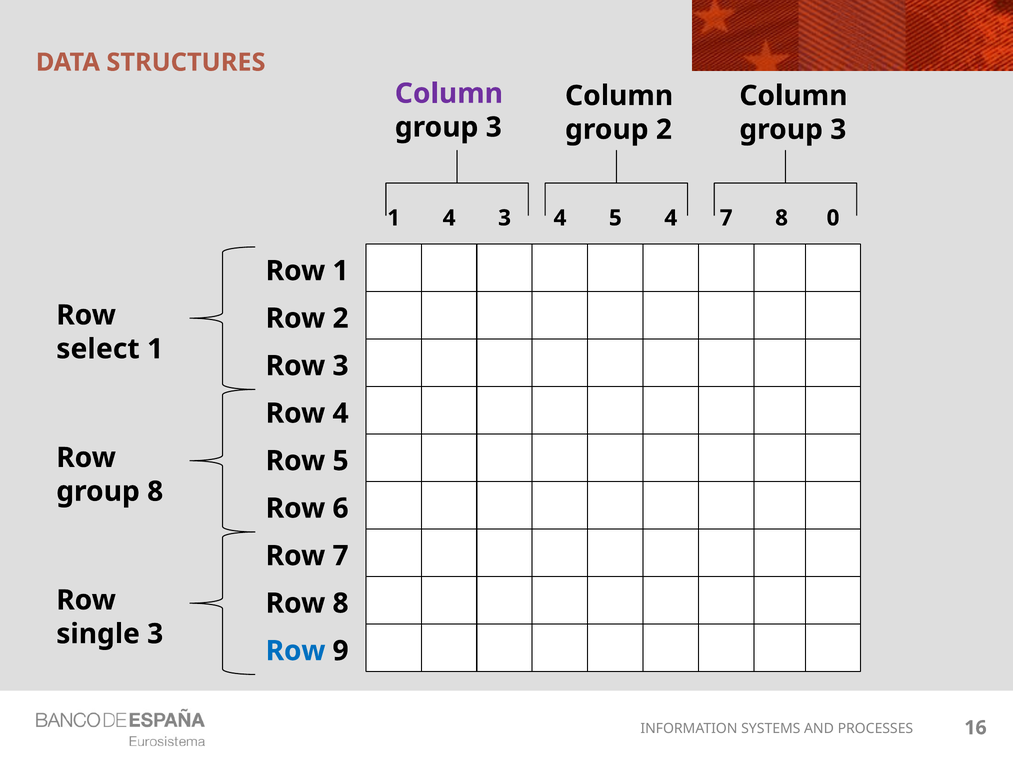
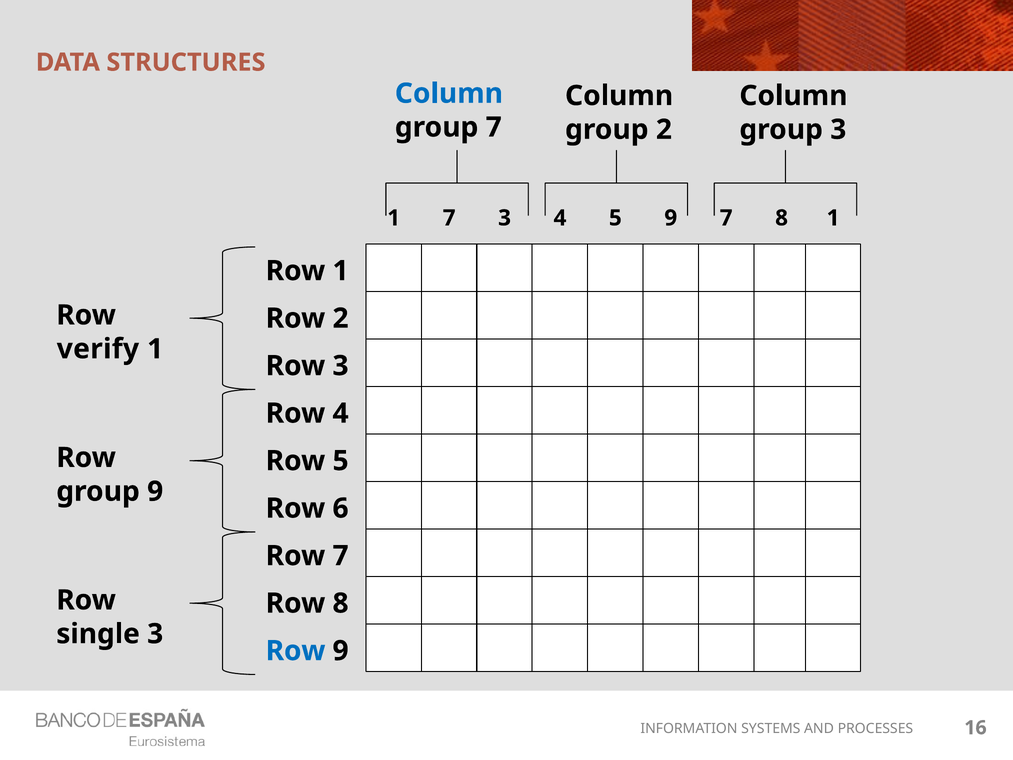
Column colour: purple -> blue (449, 93)
3: 3 -> 7 (494, 127)
1 4: 4 -> 7 (449, 218)
5 4: 4 -> 9 (671, 218)
8 0: 0 -> 1 (833, 218)
select: select -> verify (98, 349)
group 8: 8 -> 9 (155, 491)
